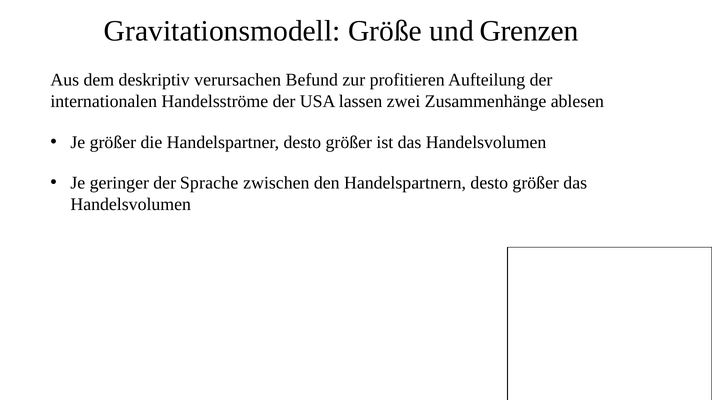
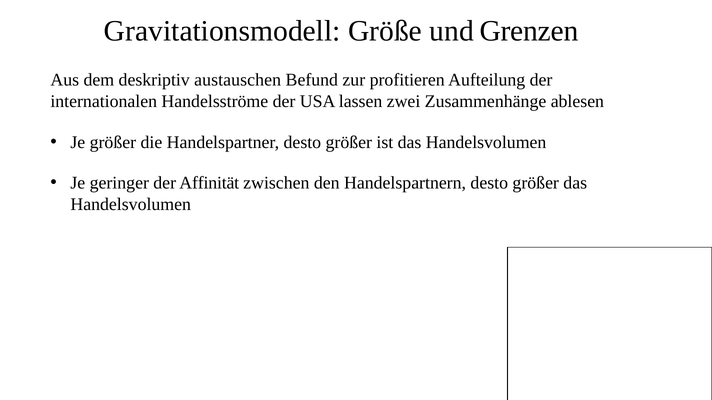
verursachen: verursachen -> austauschen (238, 80)
Sprache: Sprache -> Affinität (209, 183)
